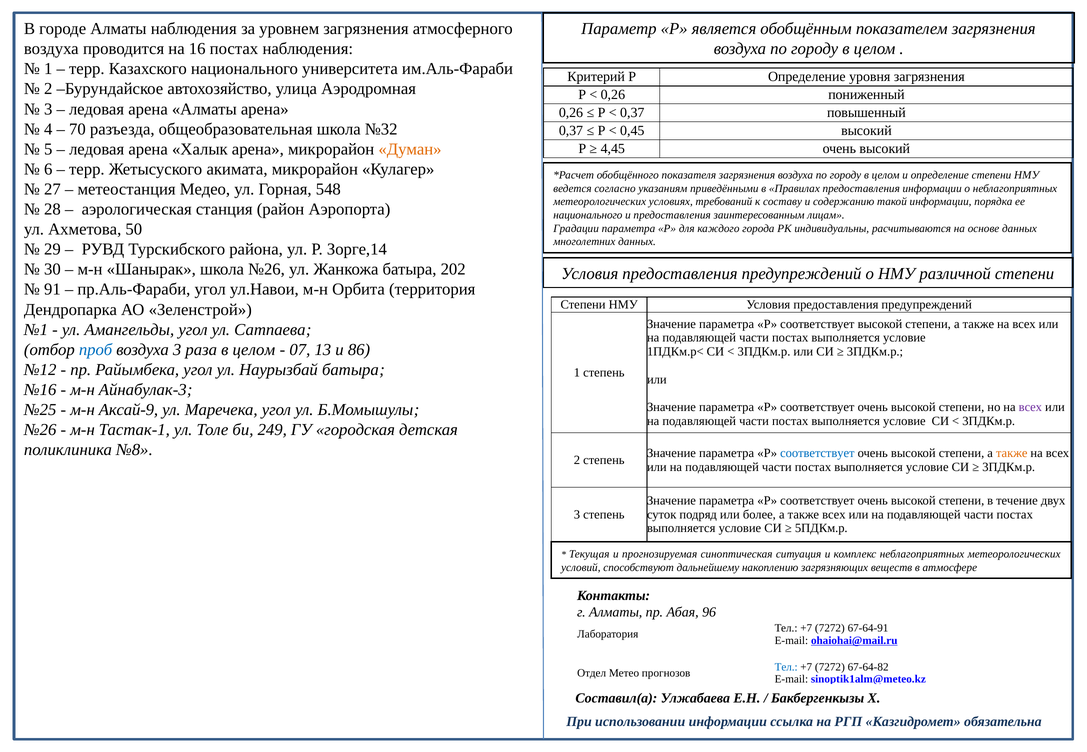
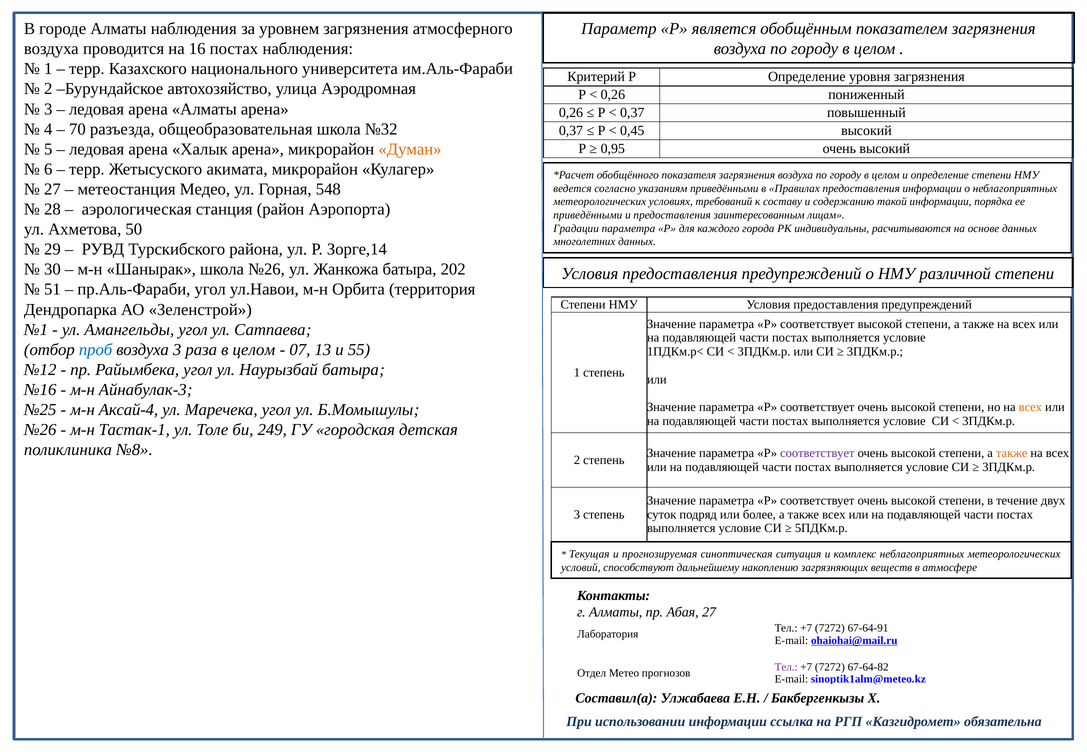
4,45: 4,45 -> 0,95 (613, 149)
национального: национального -> приведёнными (588, 215)
91: 91 -> 51 (52, 290)
86: 86 -> 55 (359, 350)
всех colour: purple -> orange (1030, 408)
Аксай-9: Аксай-9 -> Аксай-4 (129, 410)
соответствует colour: blue -> purple (817, 453)
Абая 96: 96 -> 27 (709, 613)
Тел colour: blue -> purple (786, 667)
